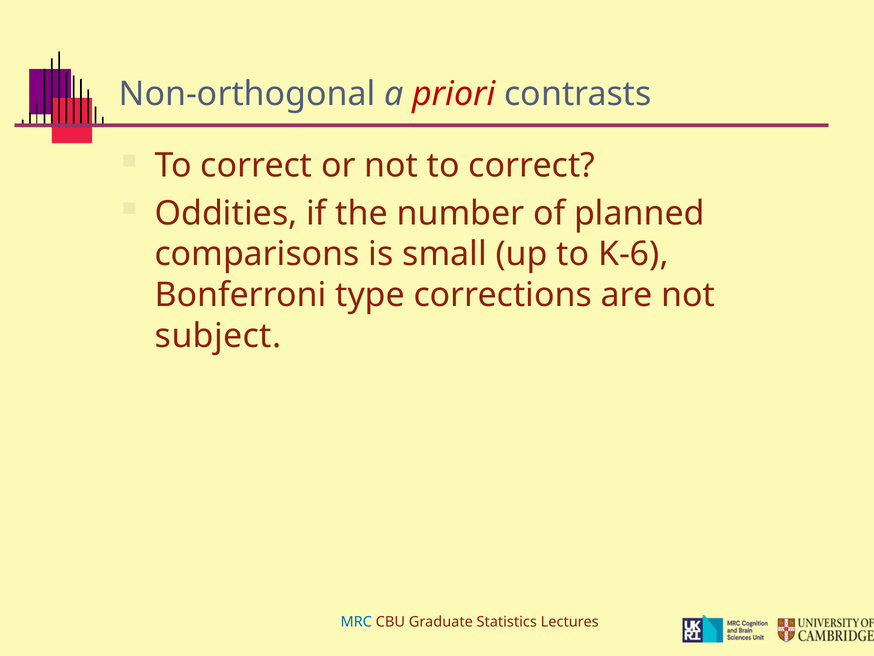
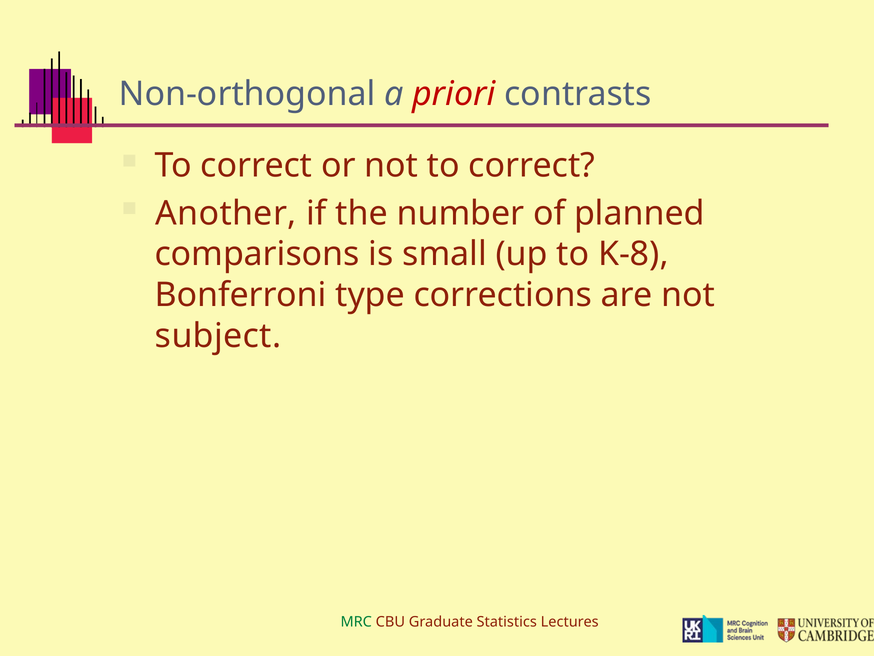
Oddities: Oddities -> Another (226, 213)
K-6: K-6 -> K-8 (633, 254)
MRC colour: blue -> green (356, 621)
